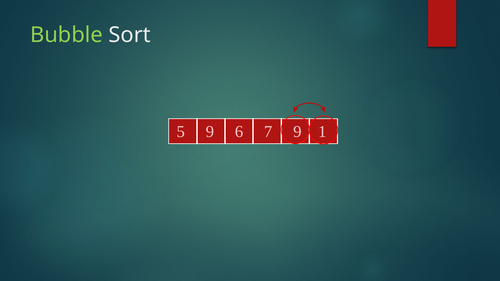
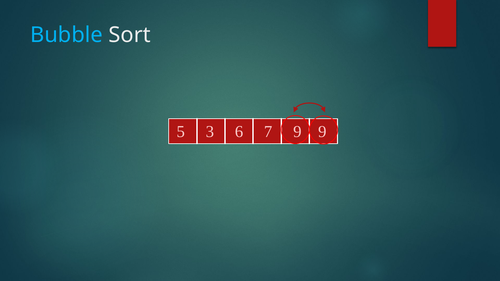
Bubble colour: light green -> light blue (67, 35)
5 9: 9 -> 3 (210, 132)
9 1: 1 -> 9 (322, 132)
